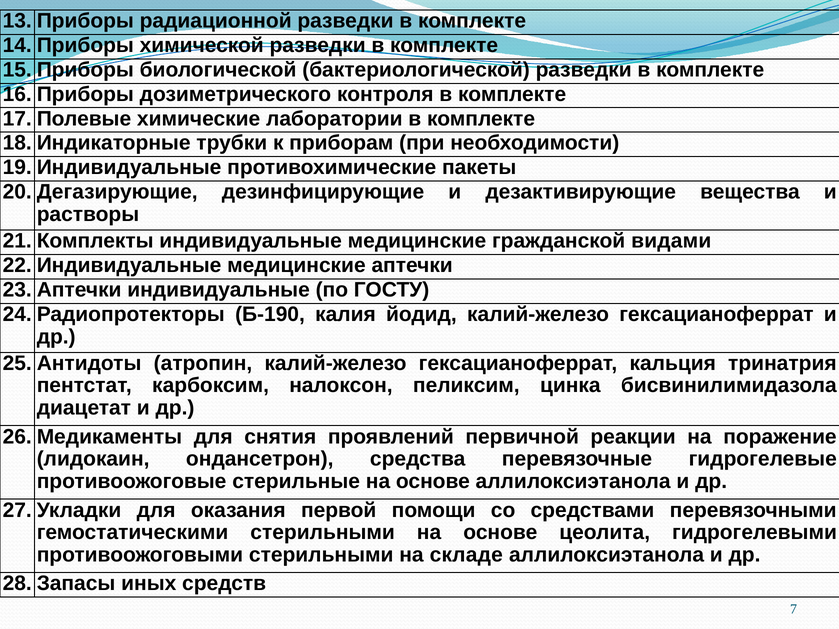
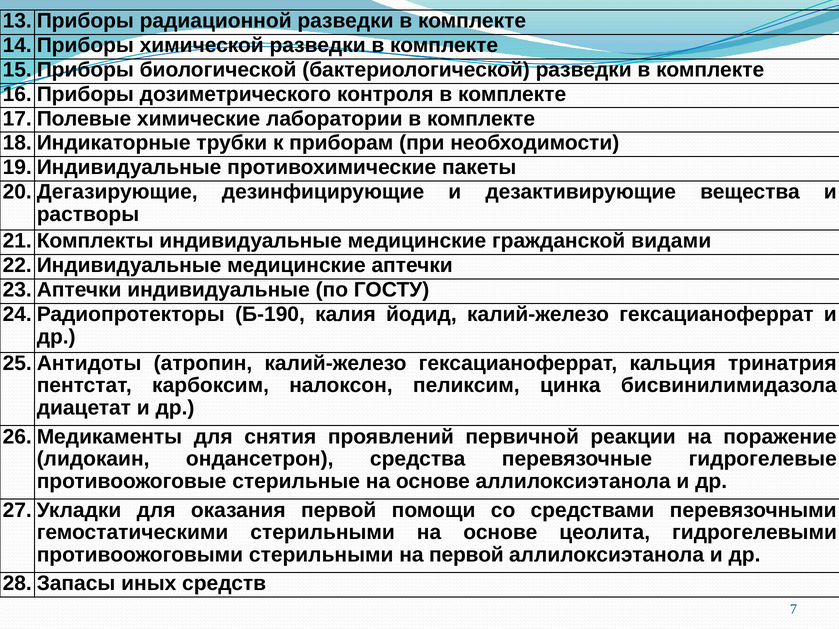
на складе: складе -> первой (466, 555)
